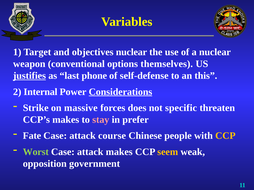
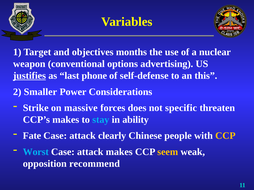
objectives nuclear: nuclear -> months (131, 52)
themselves: themselves -> advertising (167, 64)
Internal: Internal -> Smaller (40, 92)
Considerations underline: present -> none (120, 92)
stay colour: pink -> light blue (101, 120)
prefer: prefer -> ability (136, 120)
course: course -> clearly (112, 136)
Worst colour: light green -> light blue (36, 152)
government: government -> recommend (95, 164)
